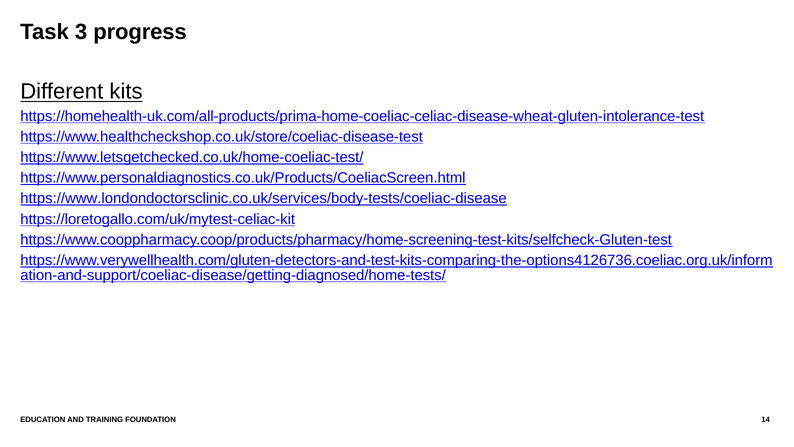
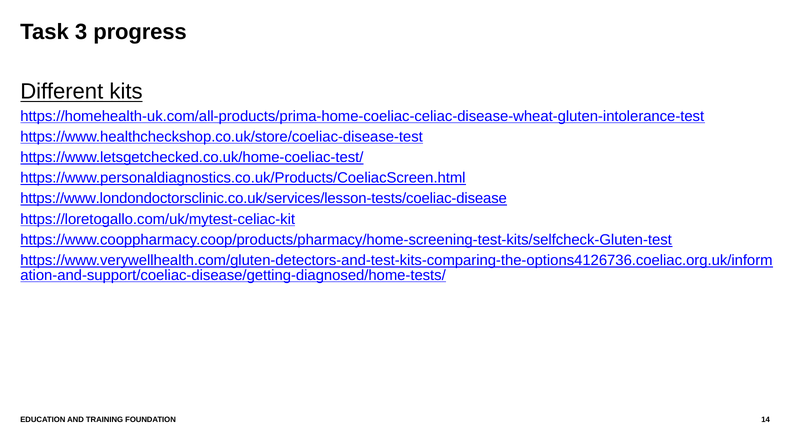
https://www.londondoctorsclinic.co.uk/services/body-tests/coeliac-disease: https://www.londondoctorsclinic.co.uk/services/body-tests/coeliac-disease -> https://www.londondoctorsclinic.co.uk/services/lesson-tests/coeliac-disease (264, 198)
